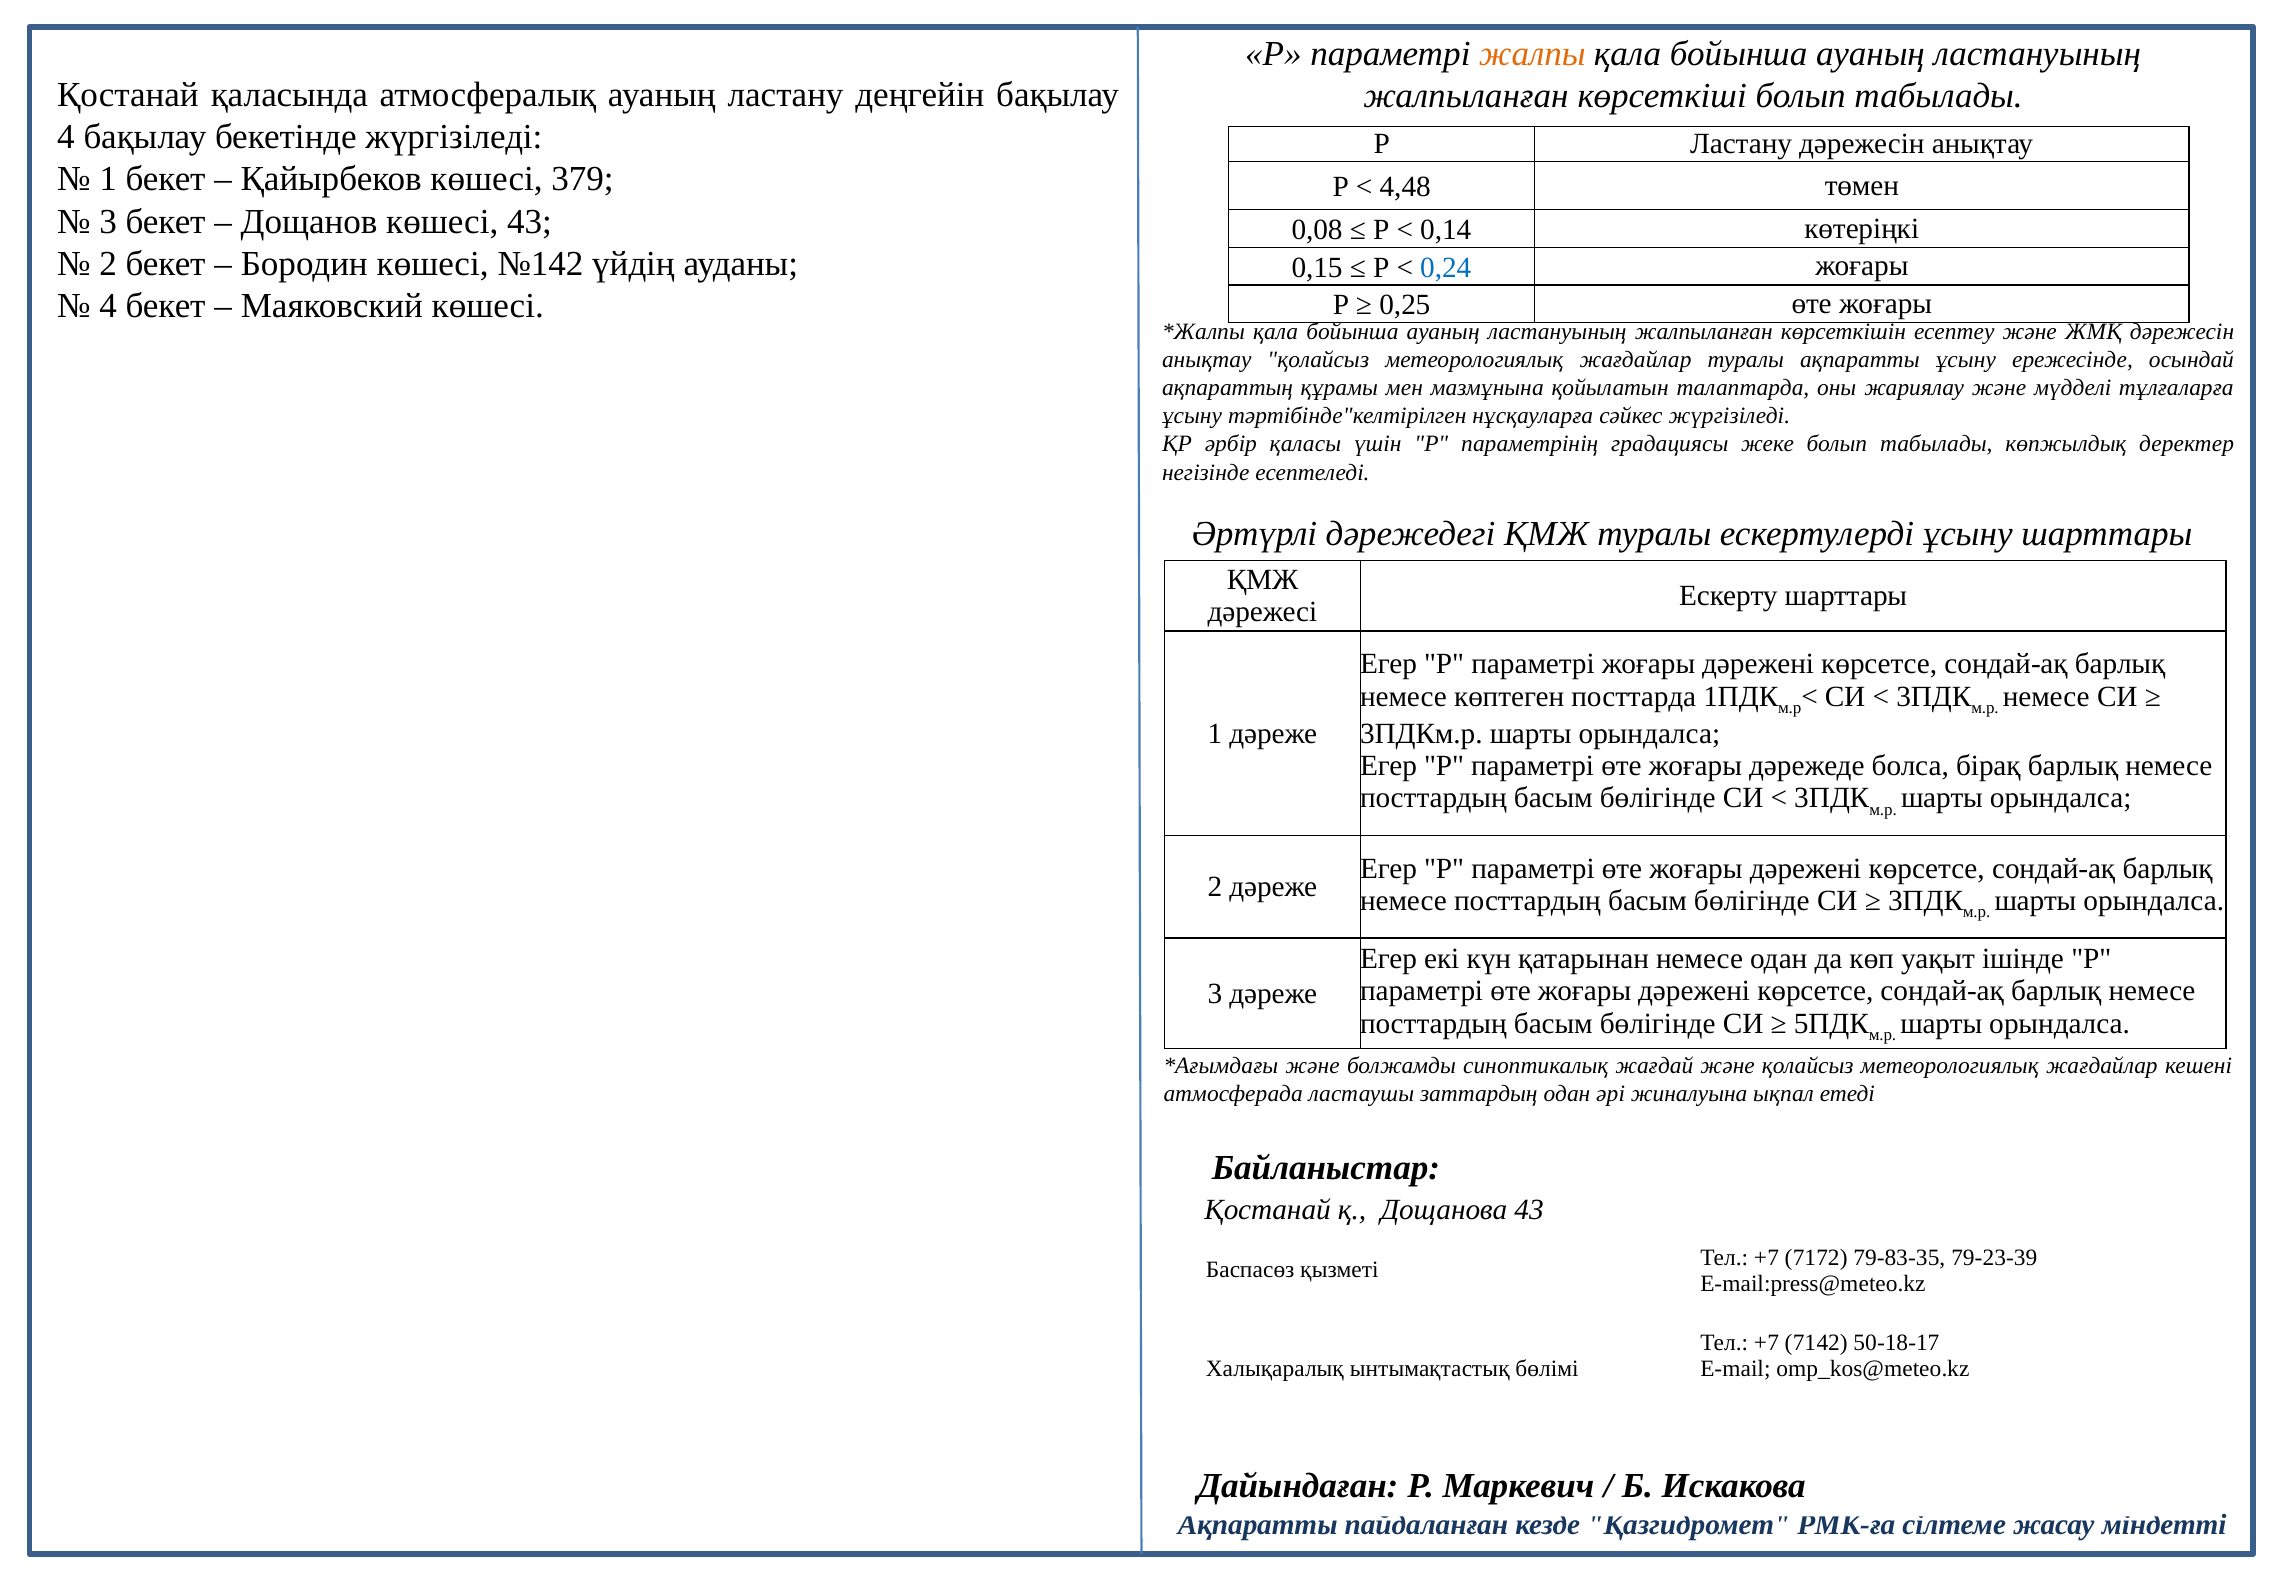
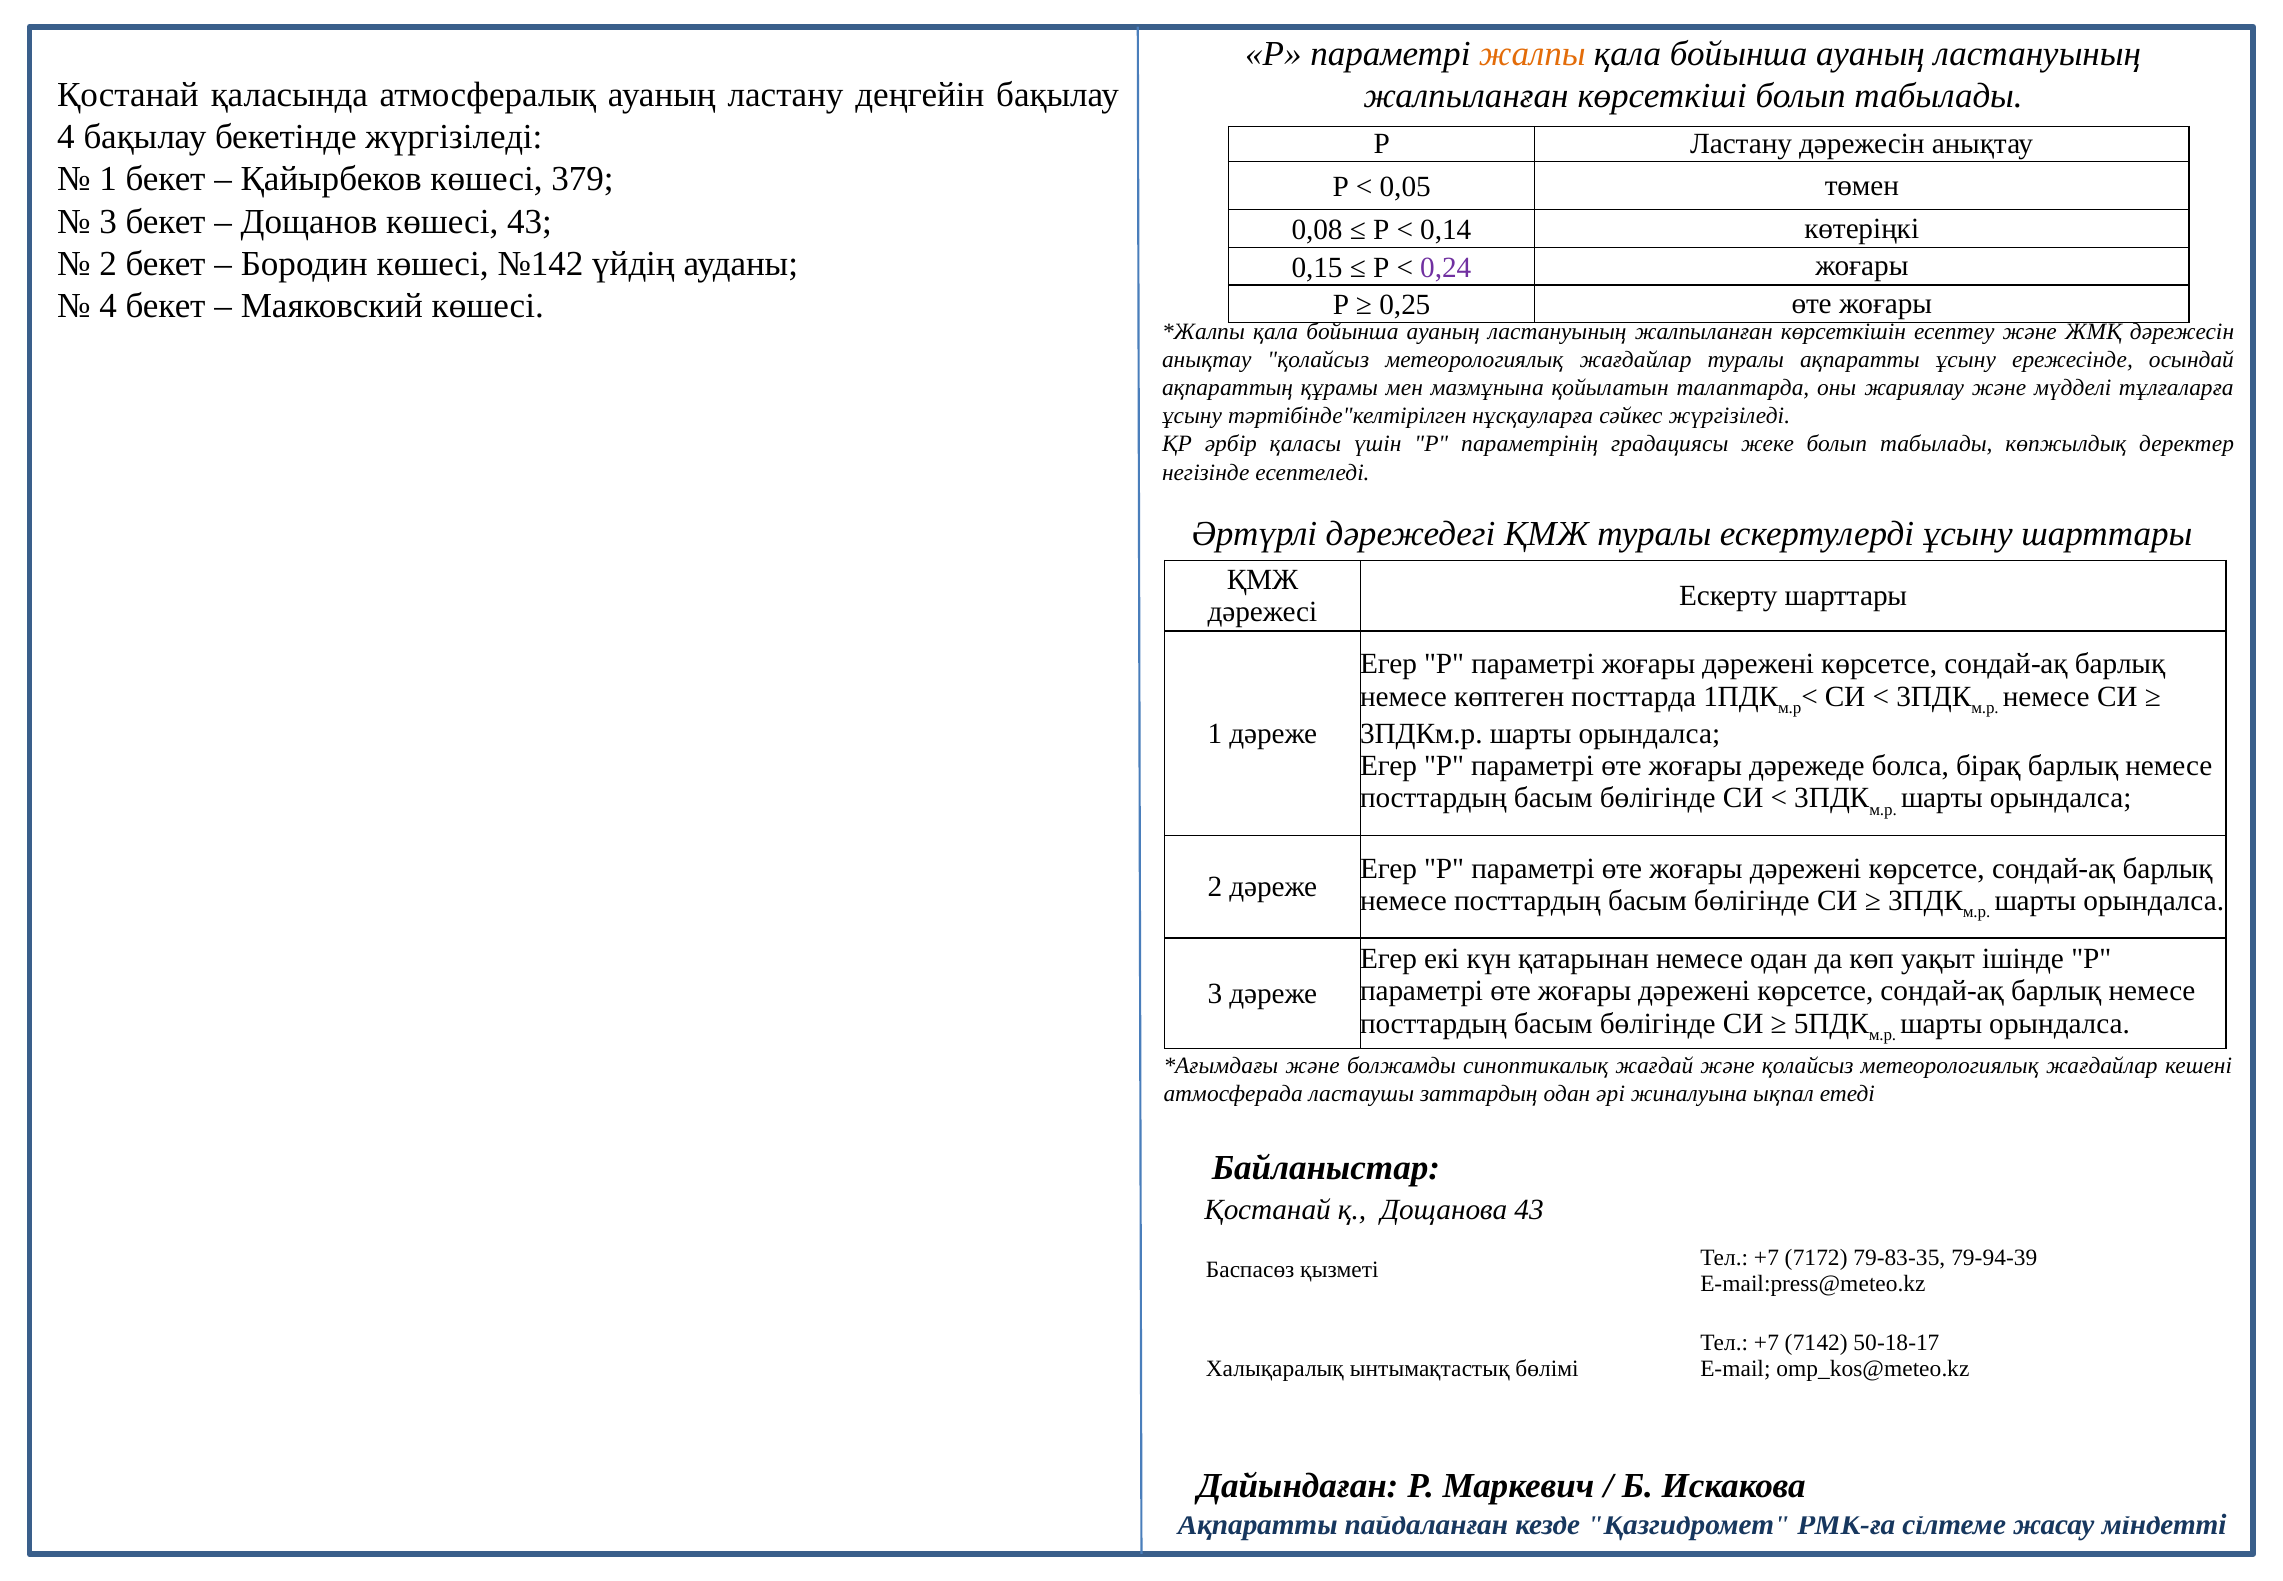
4,48: 4,48 -> 0,05 (1405, 187)
0,24 colour: blue -> purple (1446, 267)
79-23-39: 79-23-39 -> 79-94-39 (1994, 1257)
